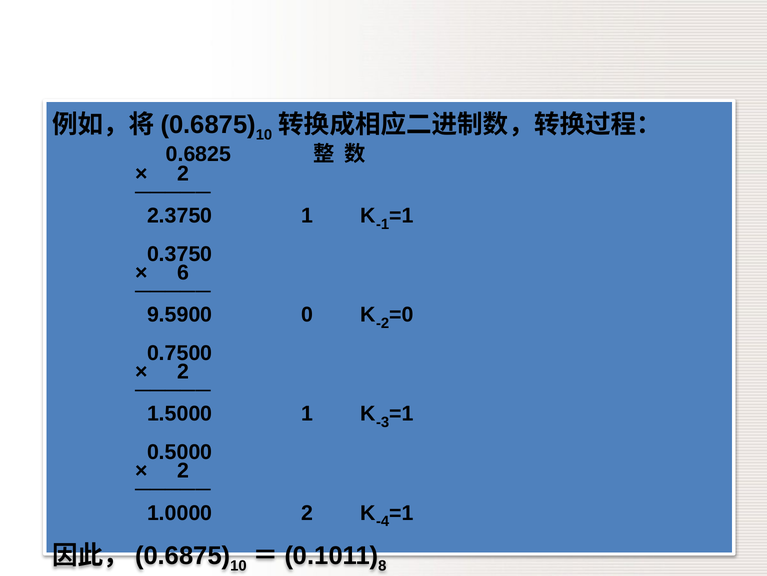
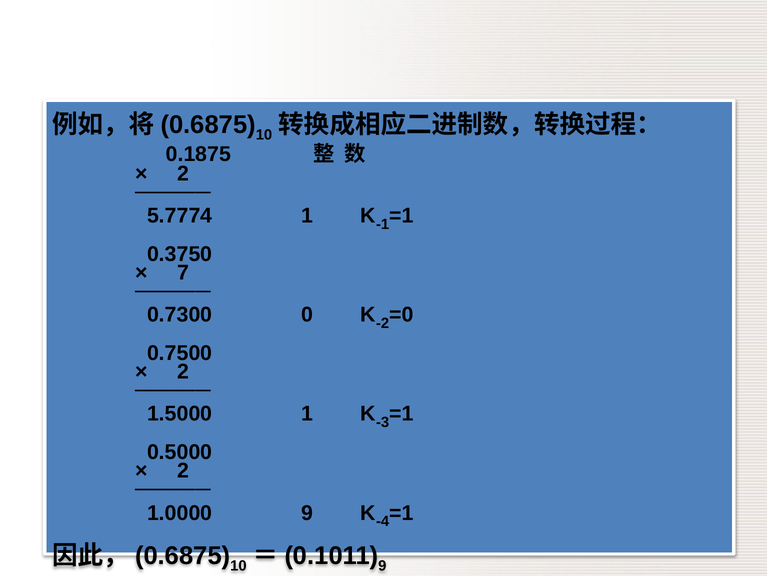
0.6825: 0.6825 -> 0.1875 (198, 154)
2.3750: 2.3750 -> 5.7774 (180, 215)
6: 6 -> 7 (183, 272)
9.5900: 9.5900 -> 0.7300 (180, 314)
1.0000 2: 2 -> 9 (307, 512)
8: 8 -> 9 (382, 565)
